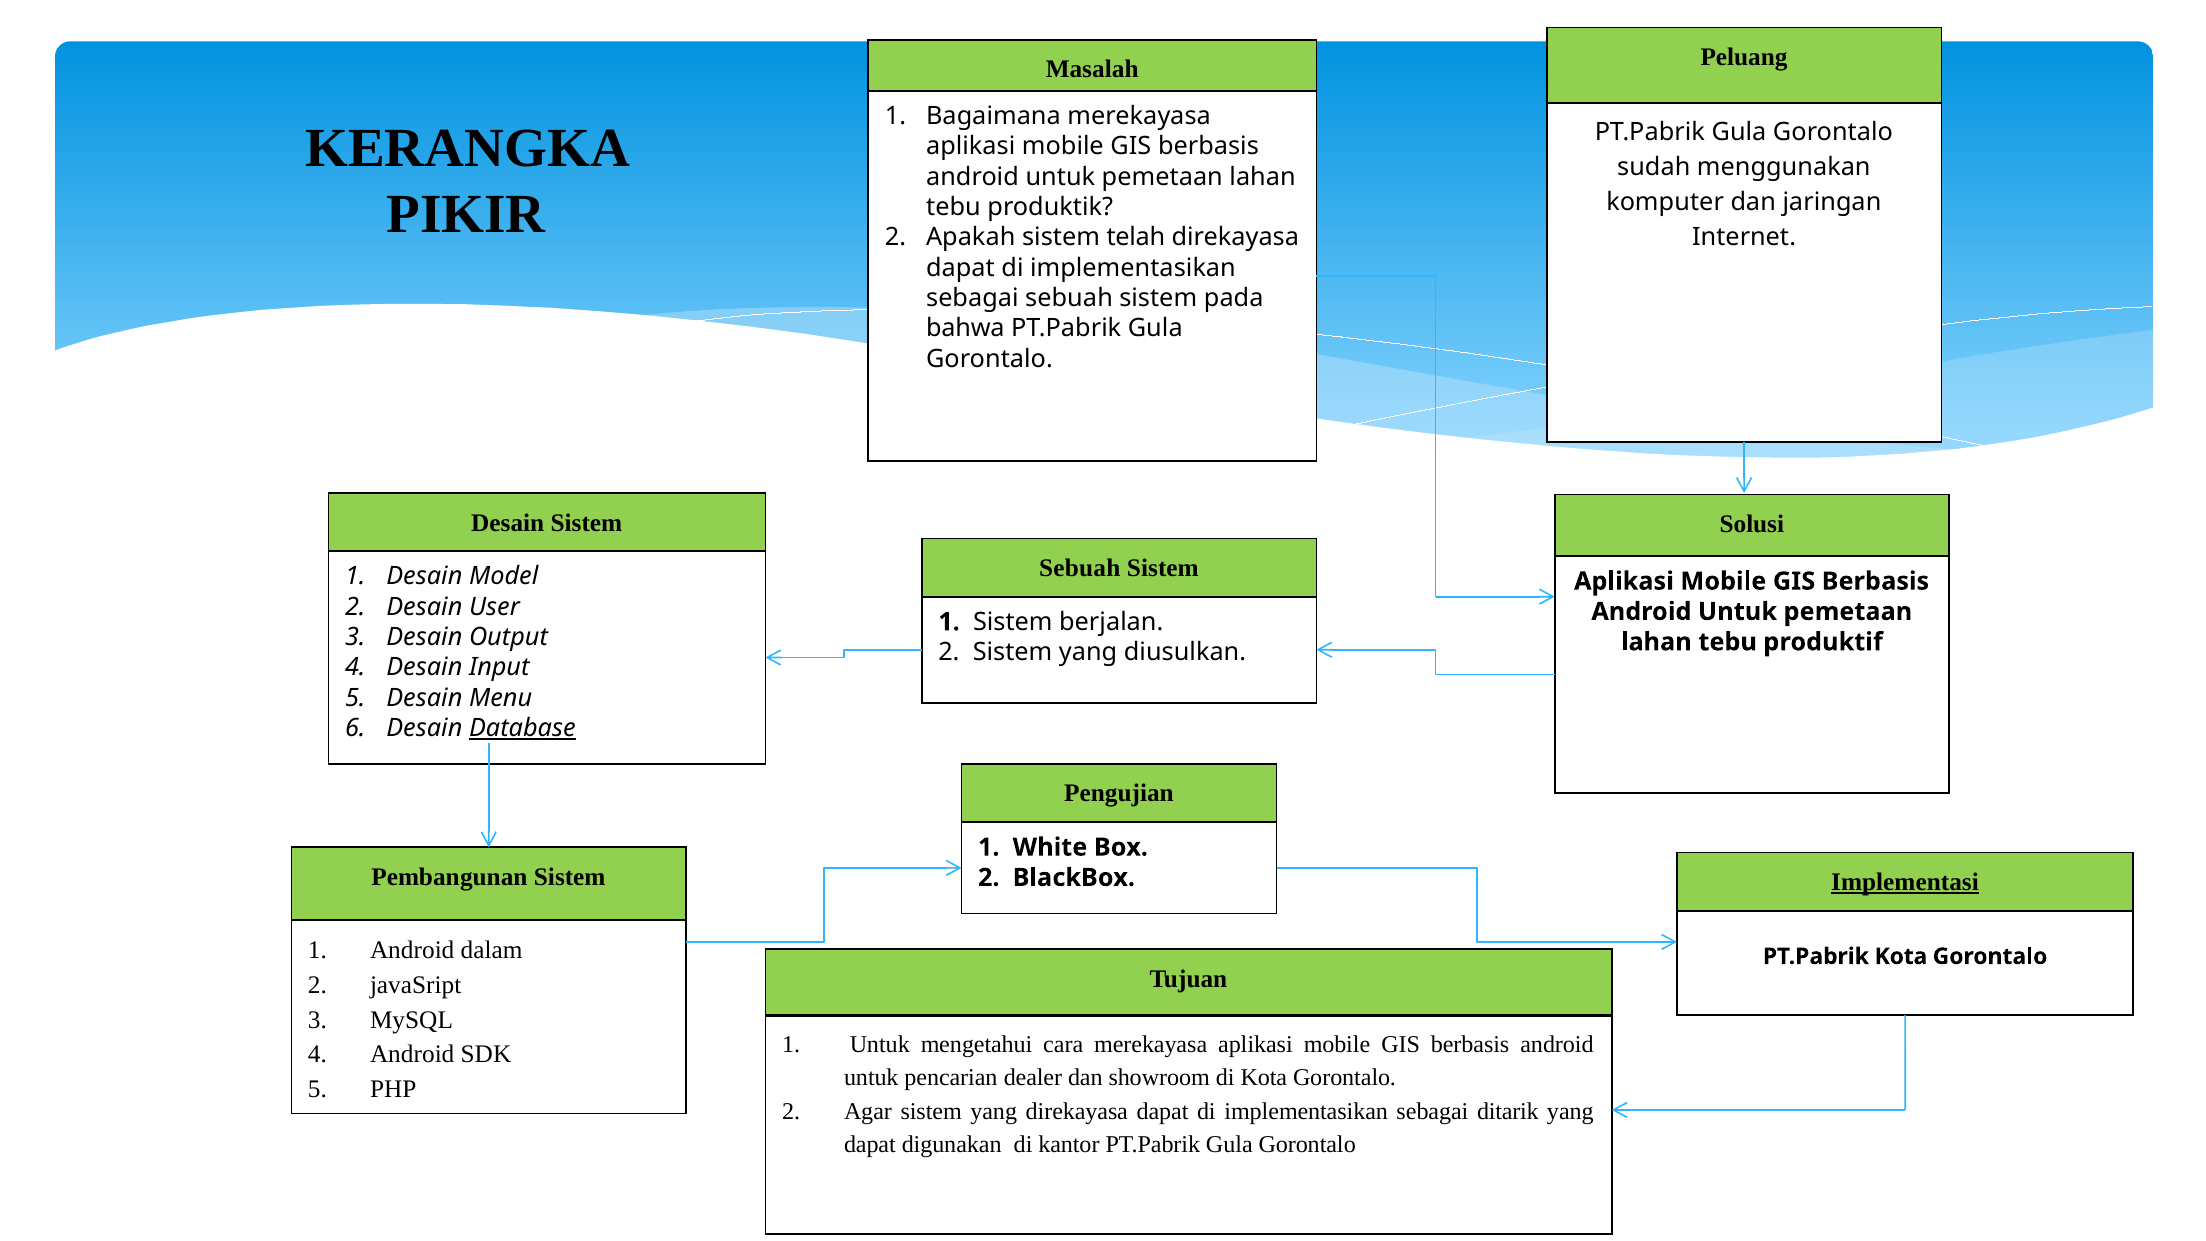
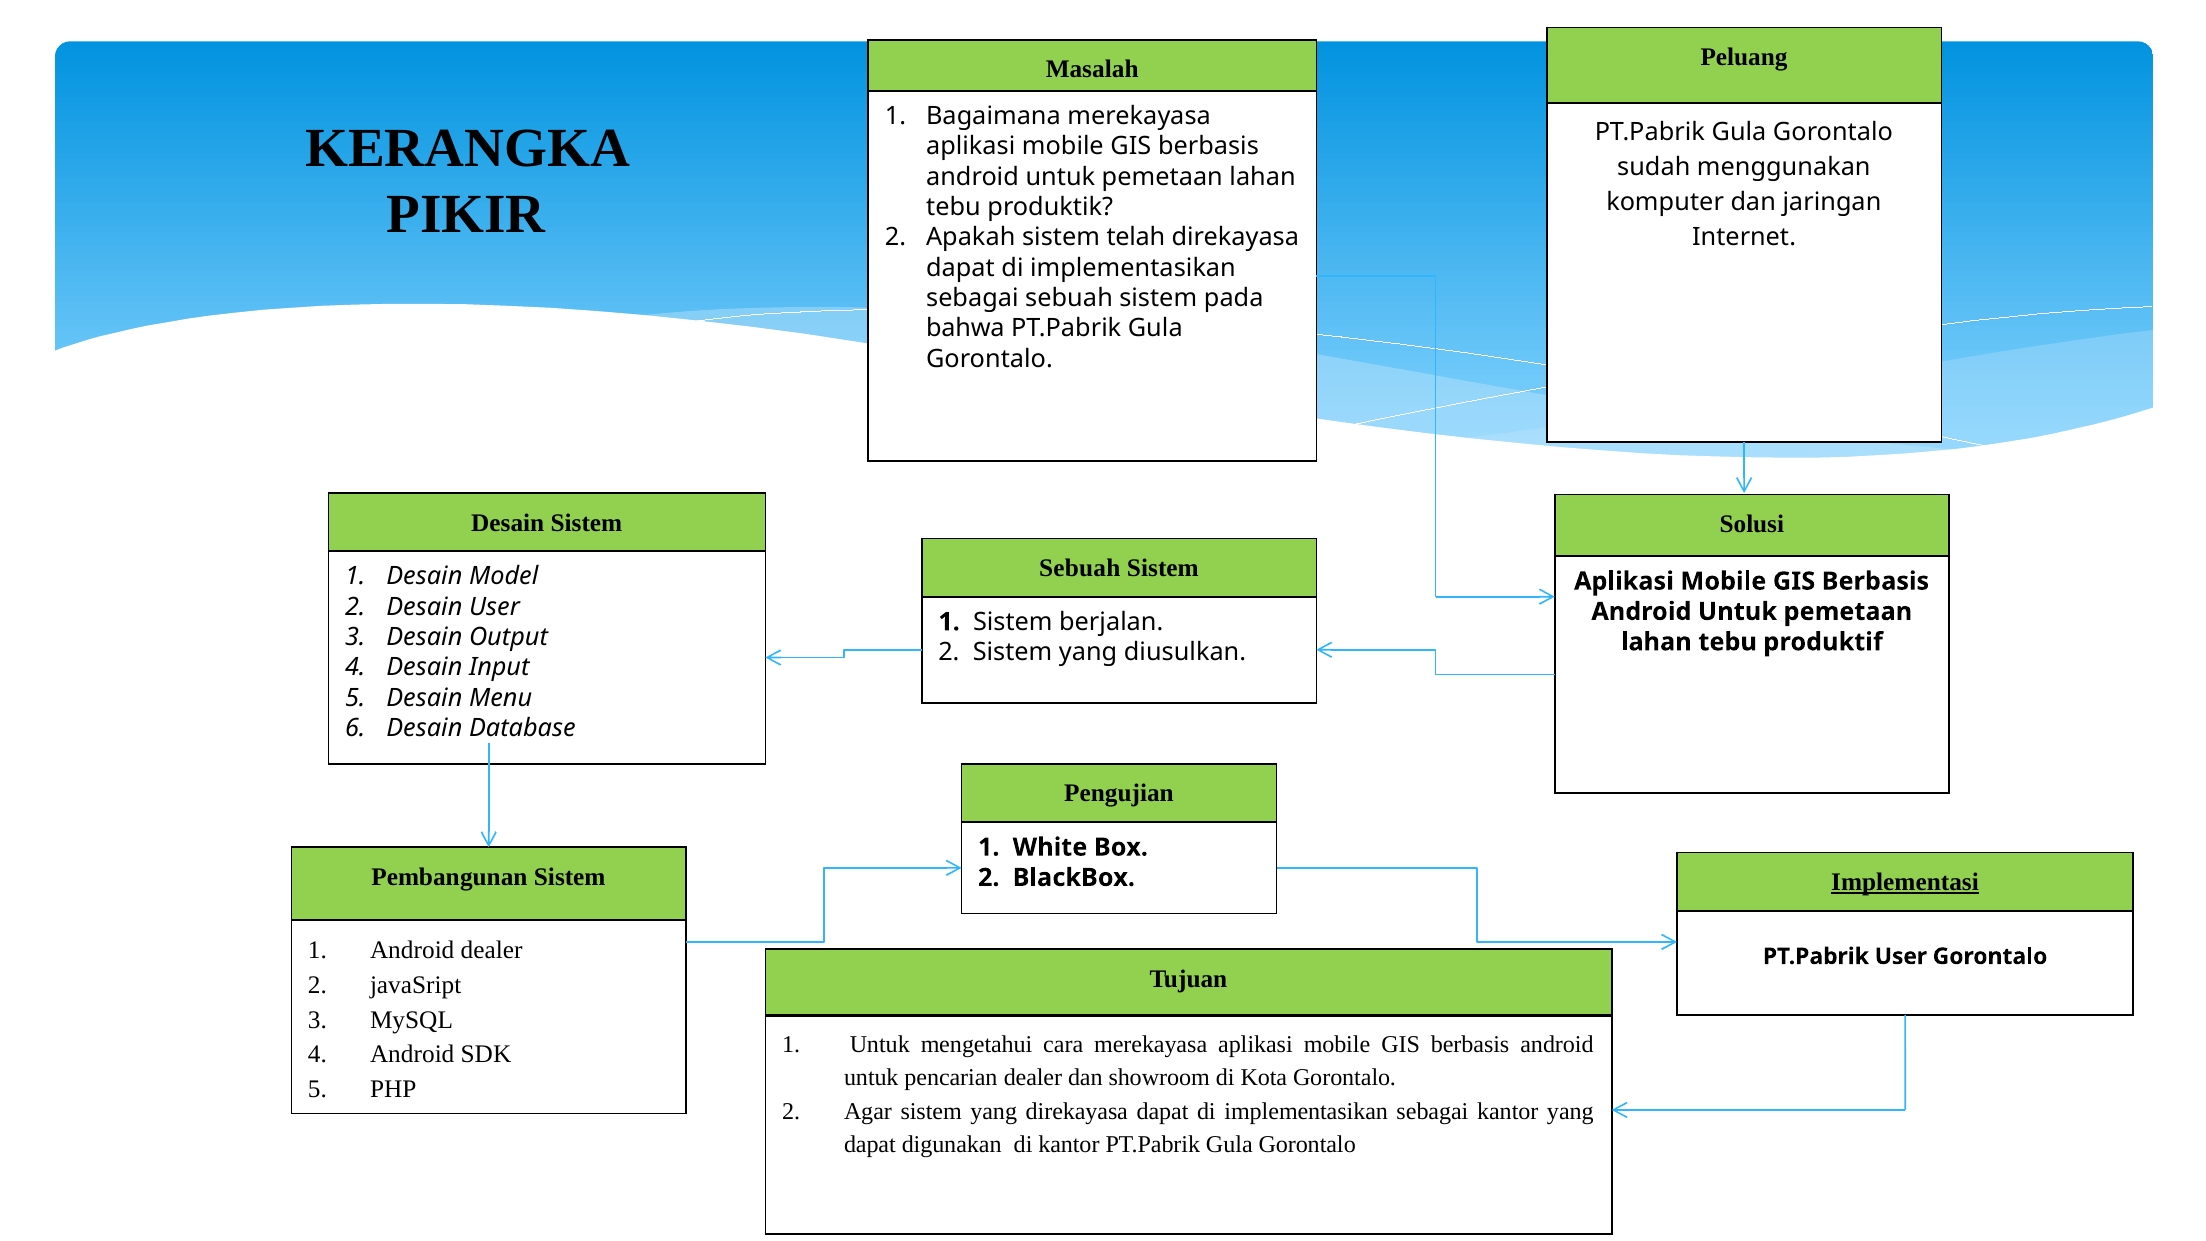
Database underline: present -> none (522, 728)
Android dalam: dalam -> dealer (492, 950)
PT.Pabrik Kota: Kota -> User (1901, 956)
sebagai ditarik: ditarik -> kantor (1508, 1111)
